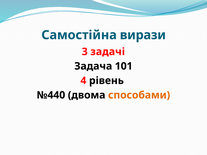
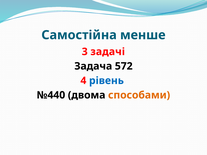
вирази: вирази -> менше (143, 35)
101: 101 -> 572 (124, 66)
рівень colour: black -> blue (106, 81)
